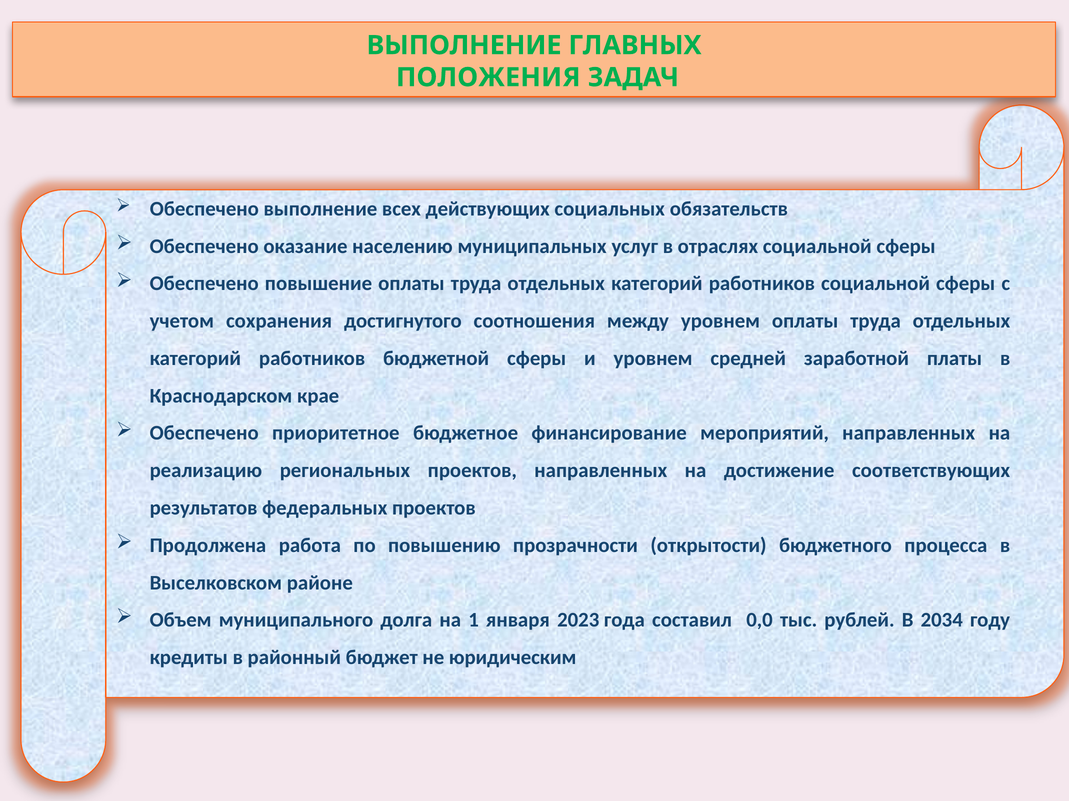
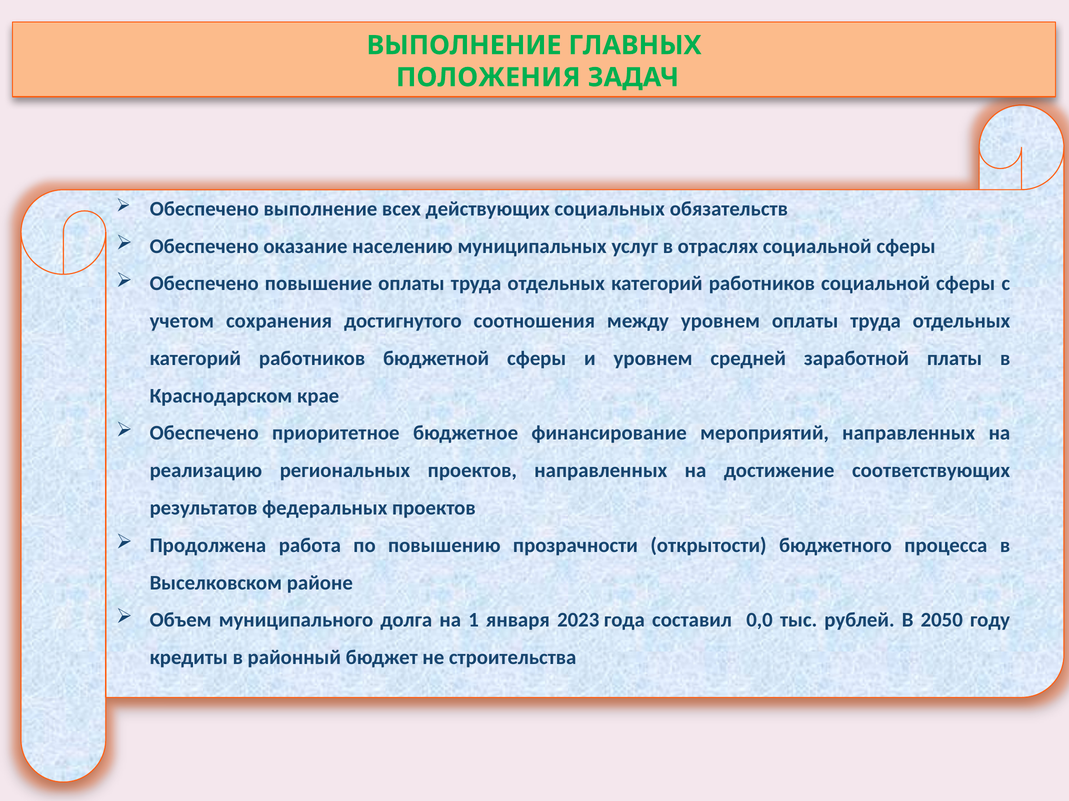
2034: 2034 -> 2050 (942, 621)
юридическим: юридическим -> строительства (513, 658)
